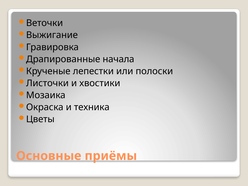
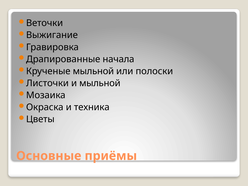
Крученые лепестки: лепестки -> мыльной (93, 71)
и хвостики: хвостики -> мыльной (100, 83)
